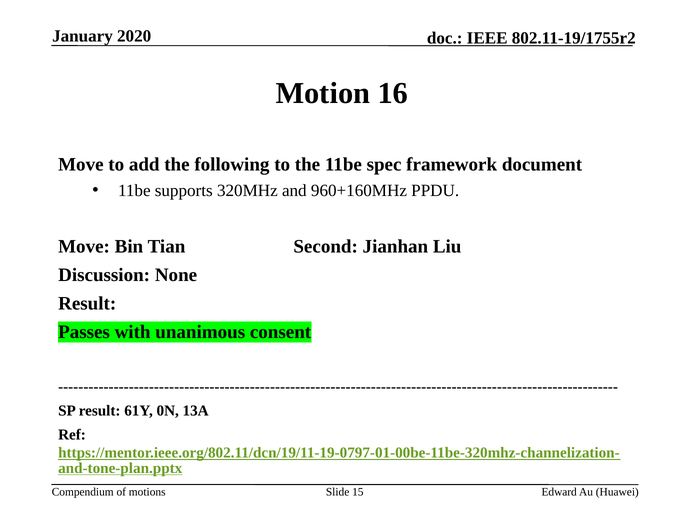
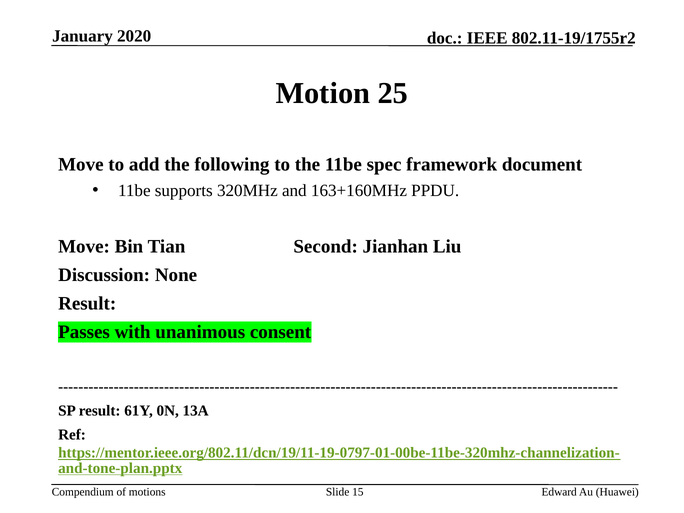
16: 16 -> 25 (393, 93)
960+160MHz: 960+160MHz -> 163+160MHz (359, 191)
